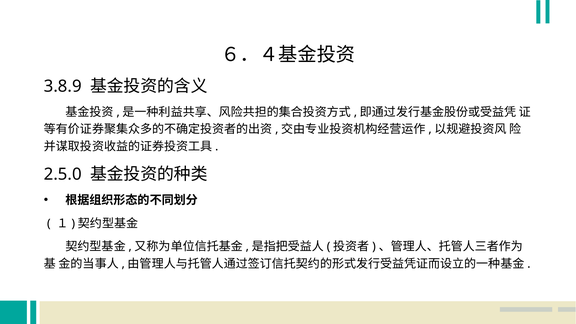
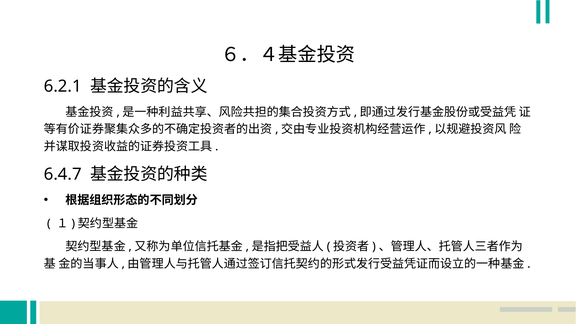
3.8.9: 3.8.9 -> 6.2.1 (63, 86)
2.5.0: 2.5.0 -> 6.4.7 (63, 174)
